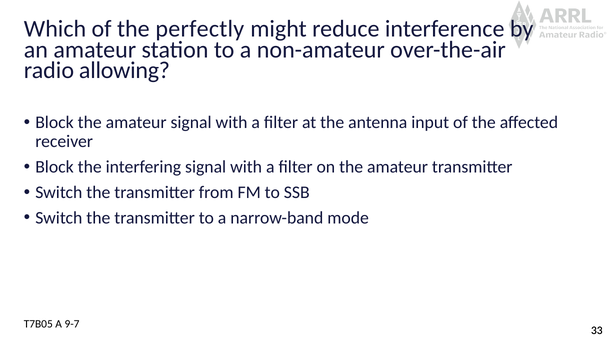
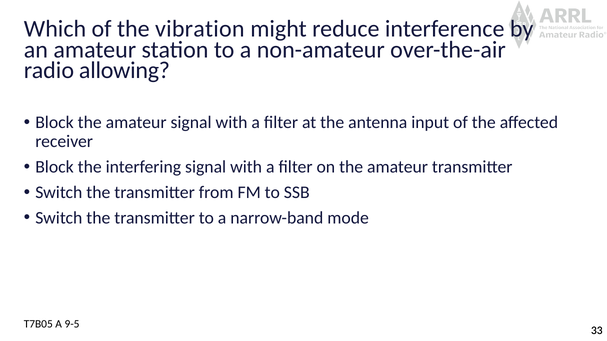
perfectly: perfectly -> vibration (200, 29)
9-7: 9-7 -> 9-5 (72, 324)
